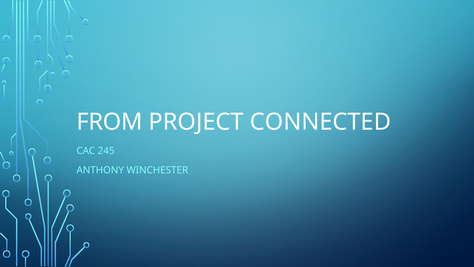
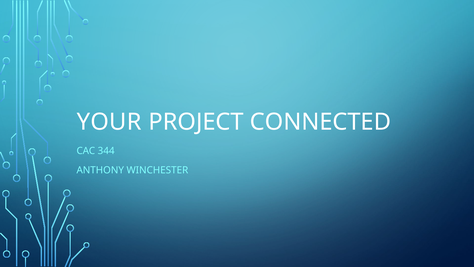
FROM: FROM -> YOUR (109, 122)
245: 245 -> 344 (106, 151)
